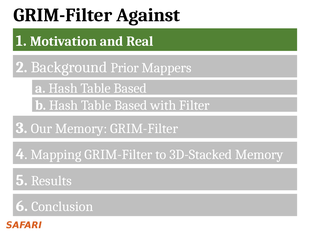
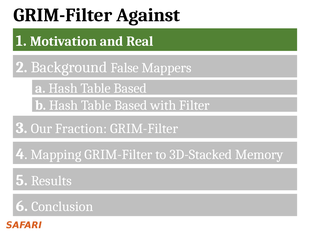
Prior: Prior -> False (125, 68)
Our Memory: Memory -> Fraction (81, 128)
